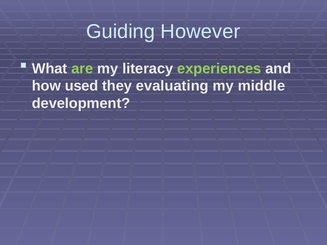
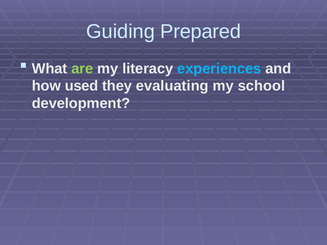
However: However -> Prepared (201, 32)
experiences colour: light green -> light blue (219, 69)
middle: middle -> school (262, 86)
